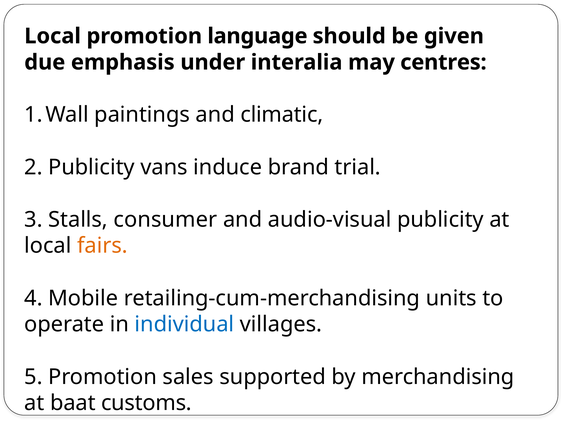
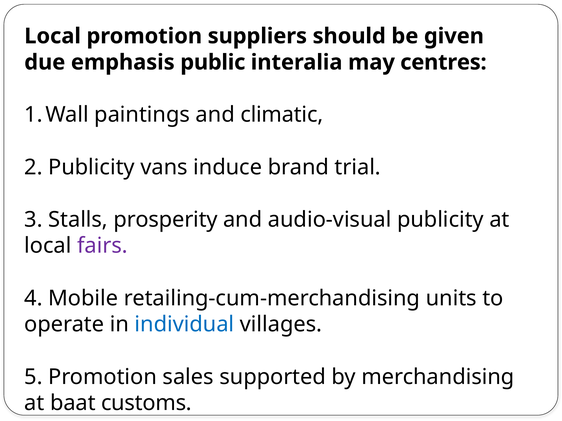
language: language -> suppliers (257, 36)
under: under -> public (213, 62)
consumer: consumer -> prosperity (166, 220)
fairs colour: orange -> purple (102, 246)
